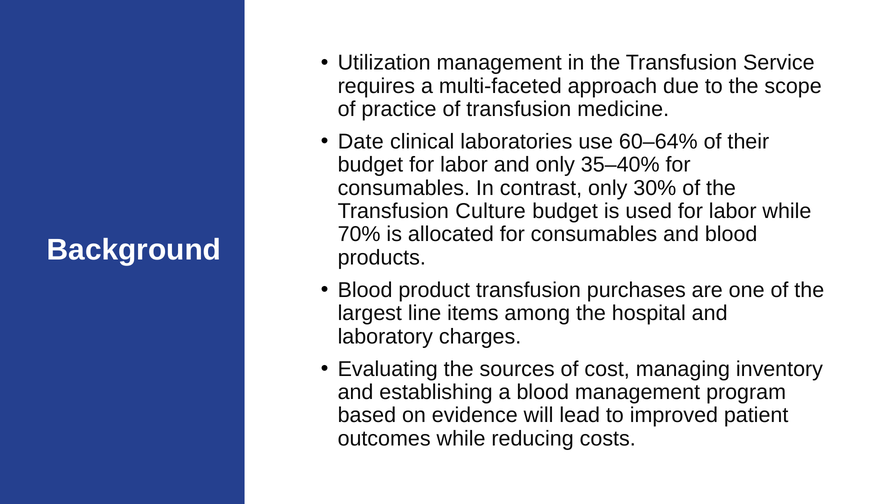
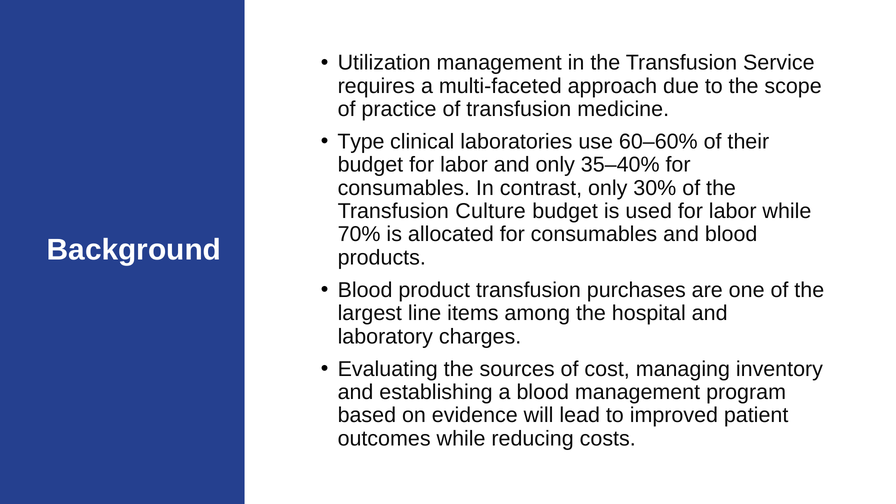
Date: Date -> Type (361, 142)
60–64%: 60–64% -> 60–60% (658, 142)
